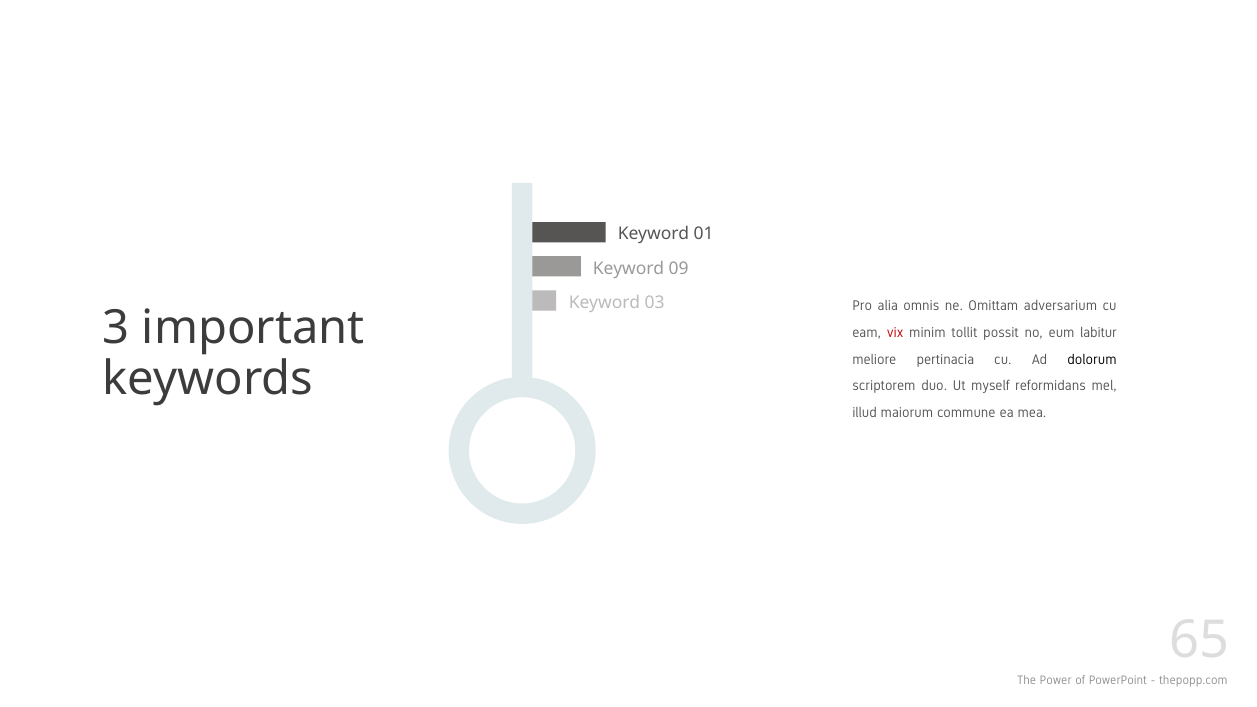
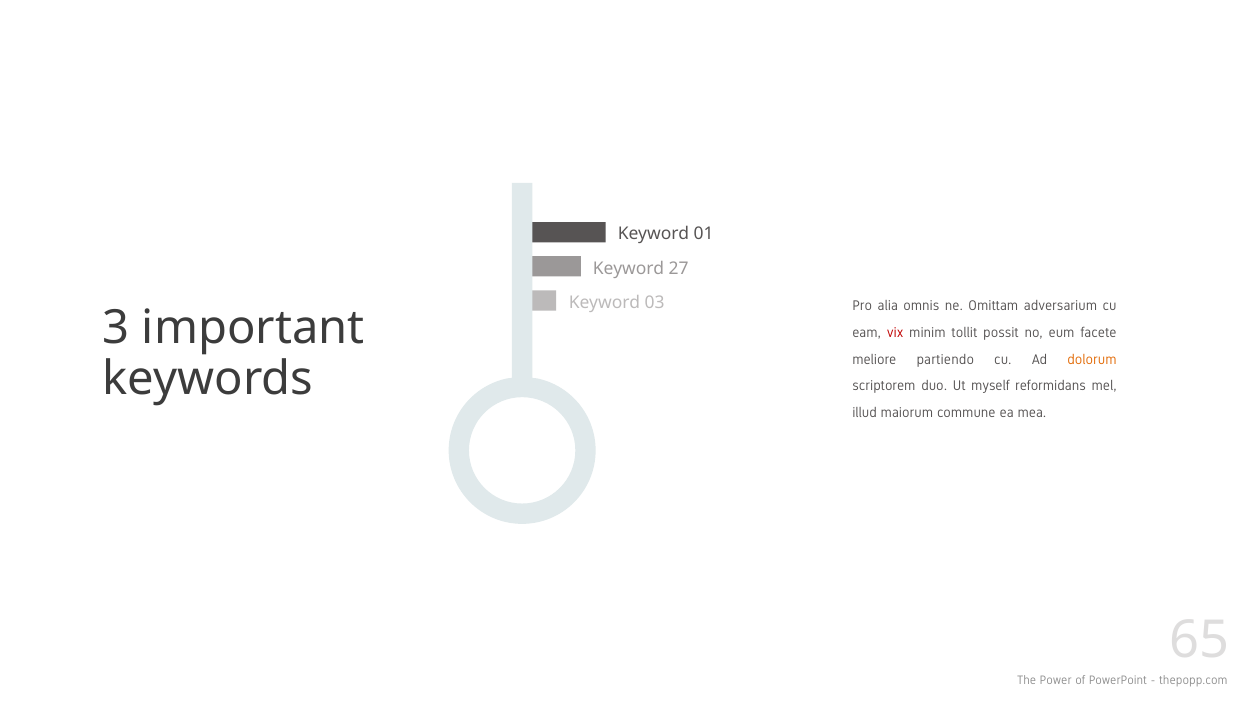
09: 09 -> 27 (679, 268)
labitur: labitur -> facete (1098, 333)
pertinacia: pertinacia -> partiendo (945, 359)
dolorum colour: black -> orange (1092, 359)
